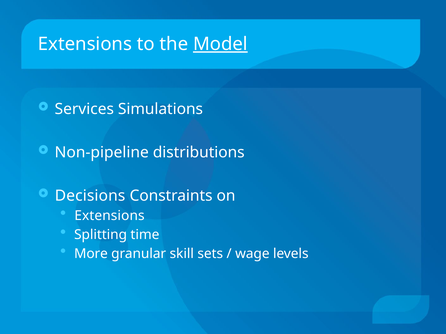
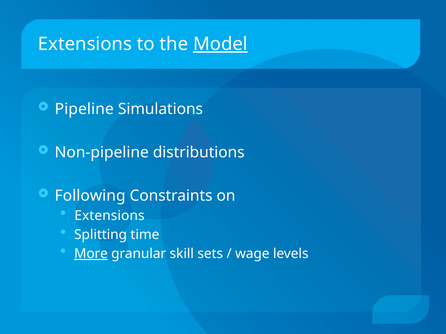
Services: Services -> Pipeline (84, 109)
Decisions: Decisions -> Following (90, 196)
More underline: none -> present (91, 254)
